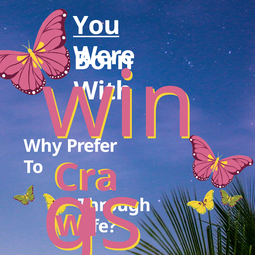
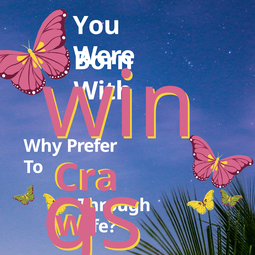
You underline: present -> none (96, 26)
